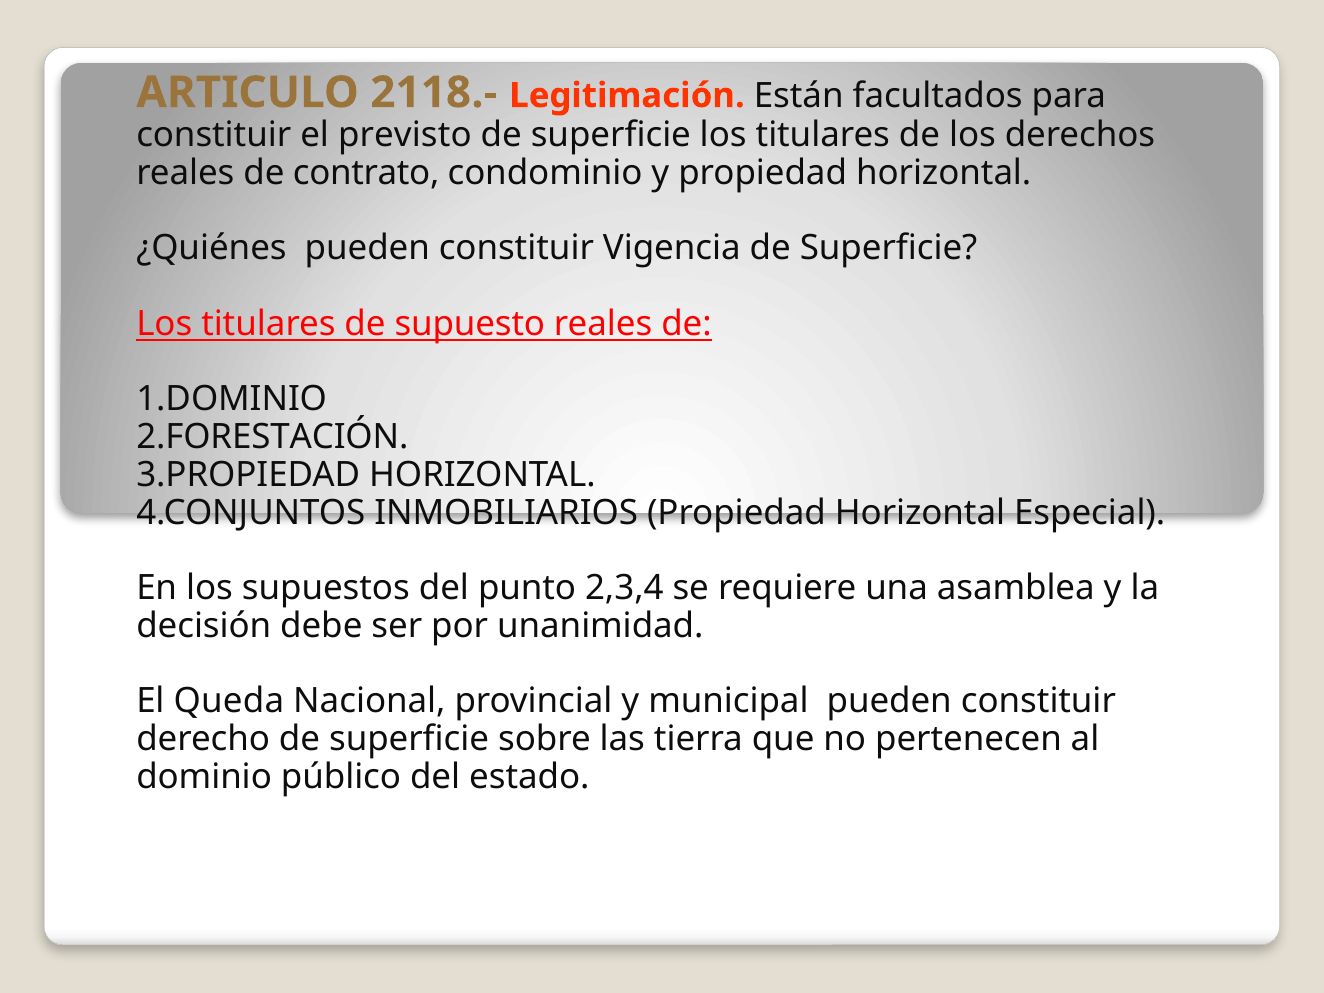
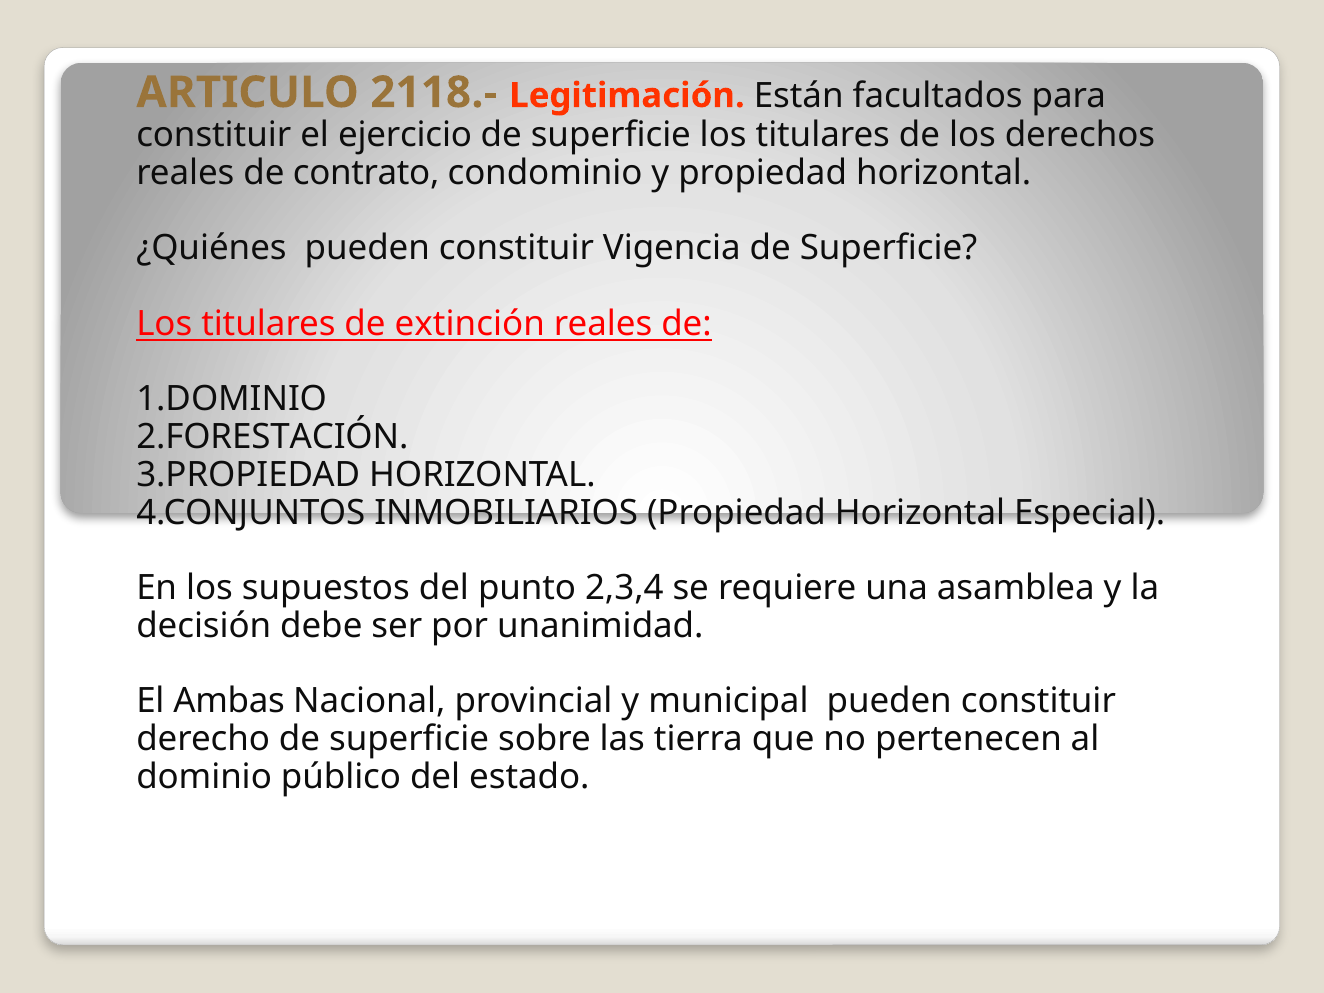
previsto: previsto -> ejercicio (405, 135)
supuesto: supuesto -> extinción (470, 324)
Queda: Queda -> Ambas (229, 701)
